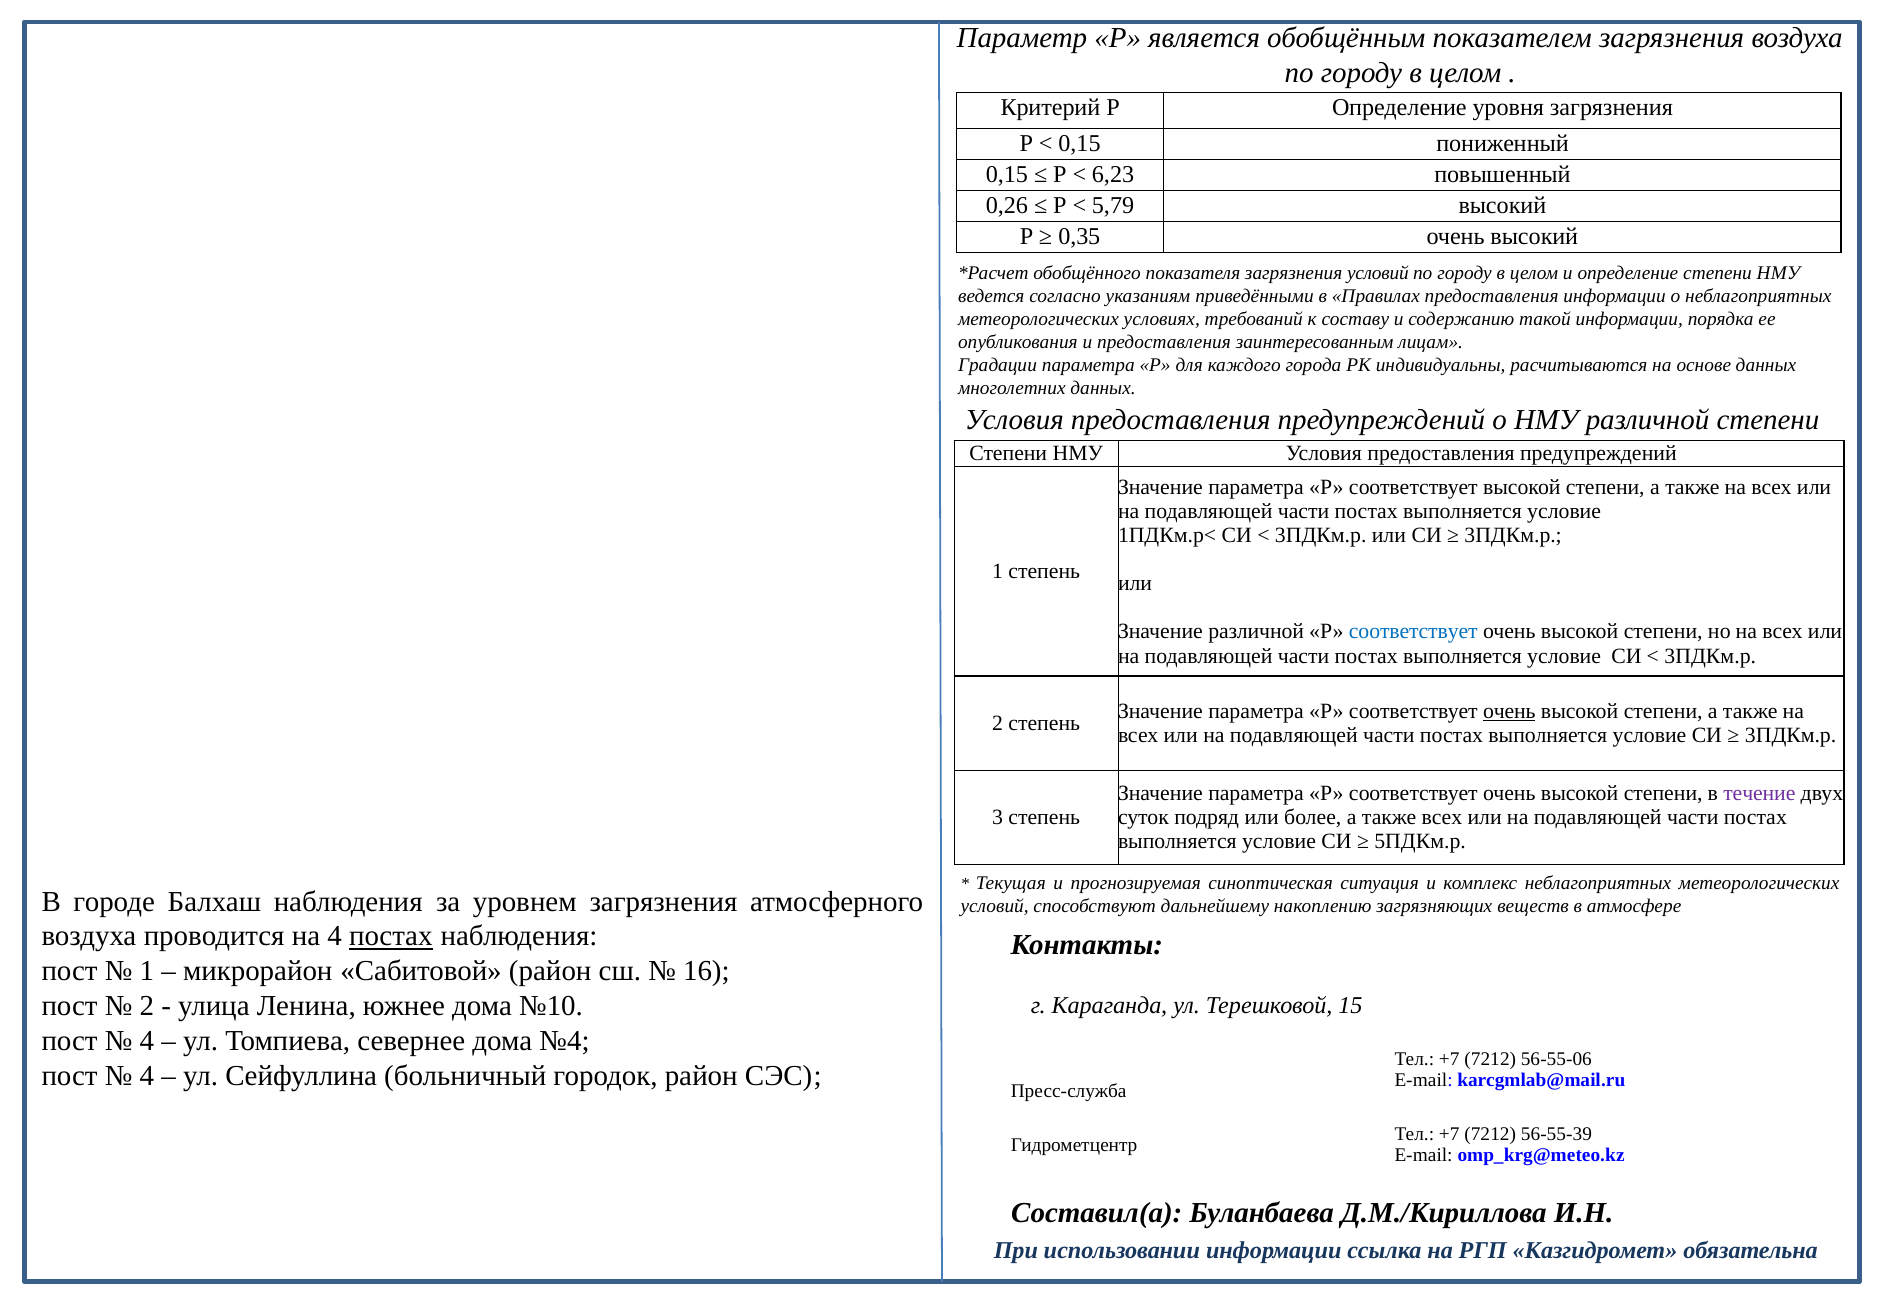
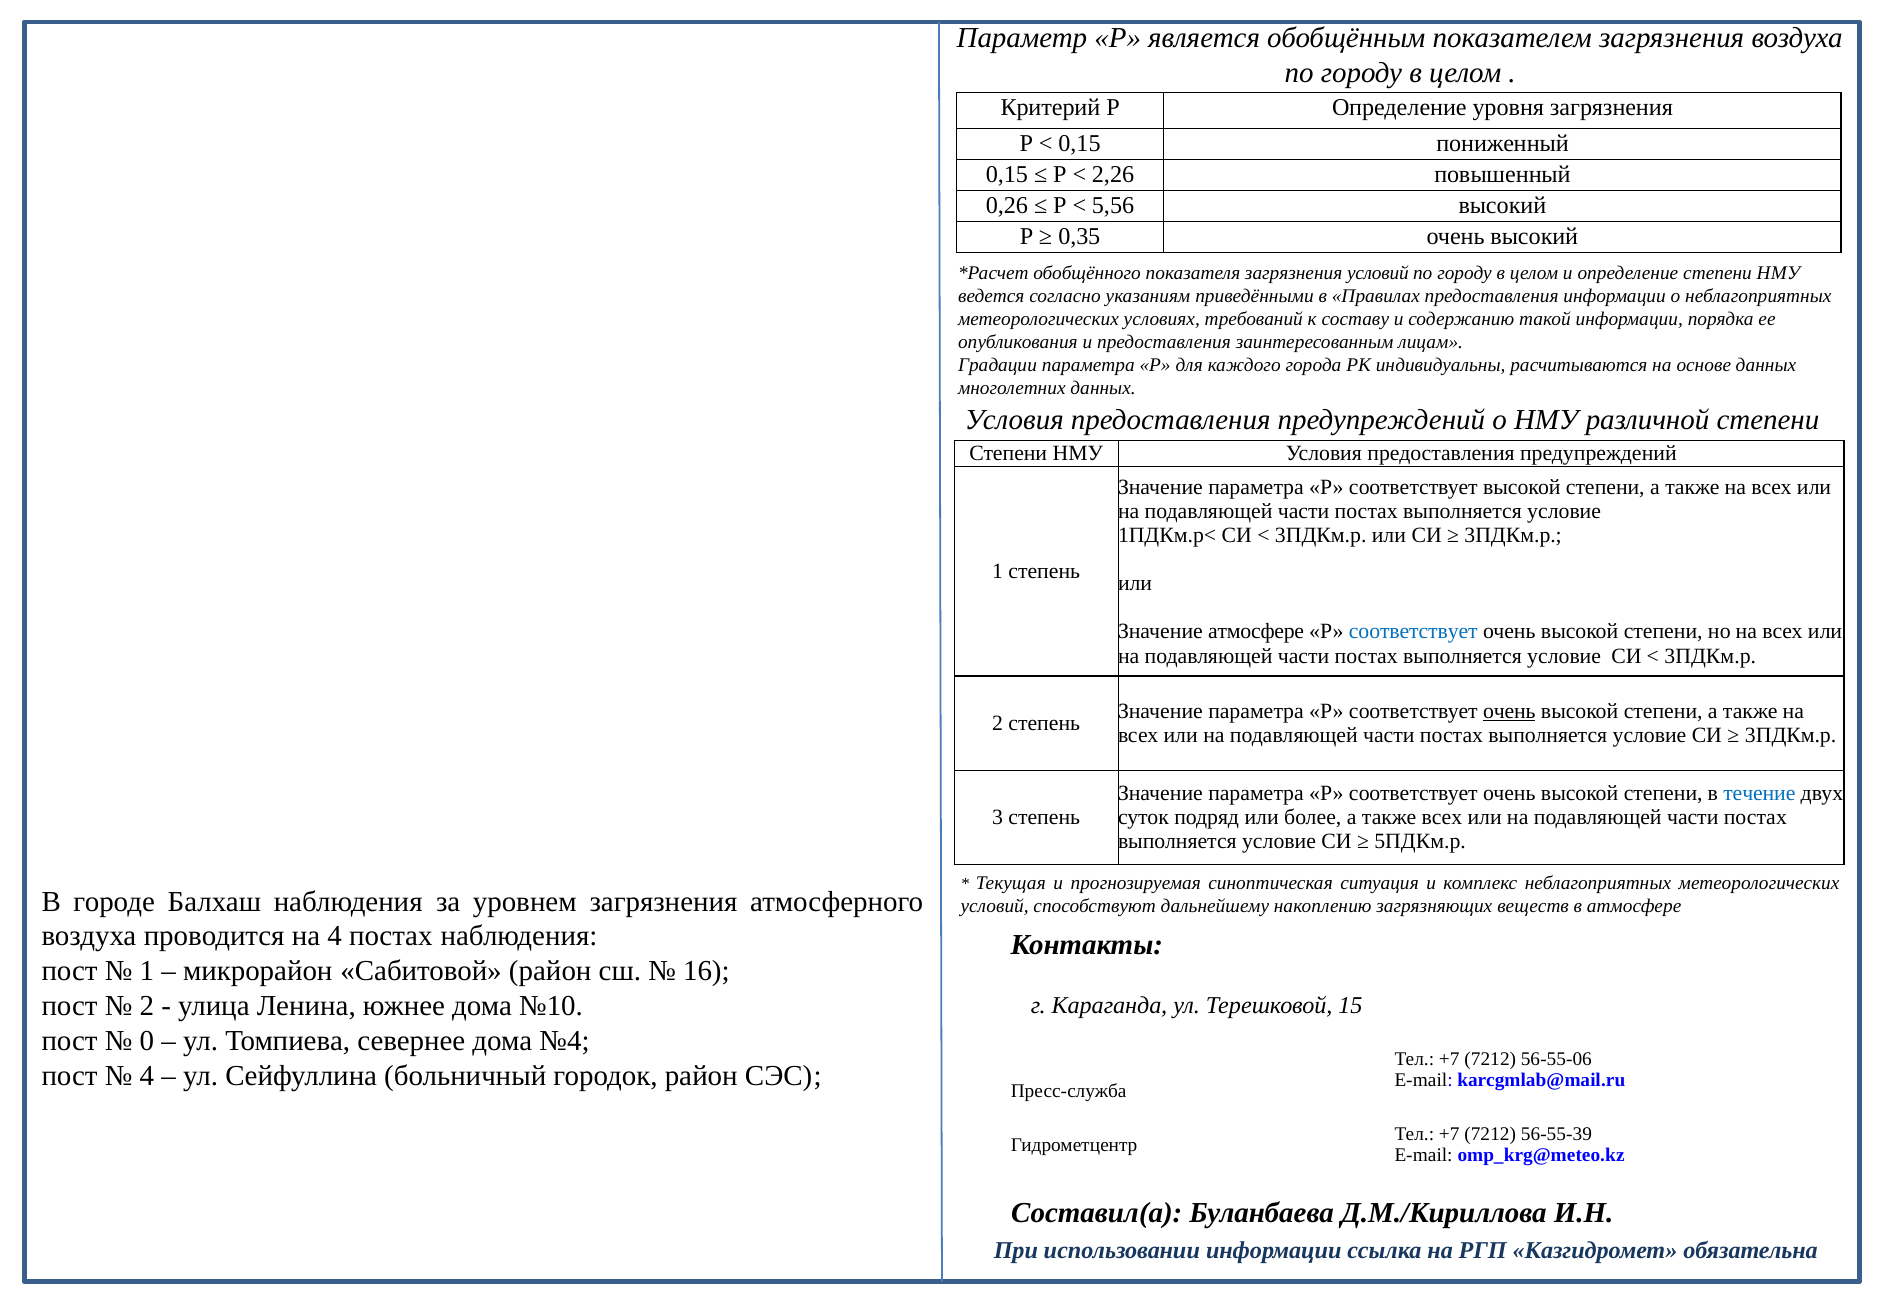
6,23: 6,23 -> 2,26 (1113, 175)
5,79: 5,79 -> 5,56 (1113, 206)
Значение различной: различной -> атмосфере (1256, 632)
течение colour: purple -> blue (1759, 794)
постах underline: present -> none (391, 937)
4: 4 -> 0 (147, 1041)
